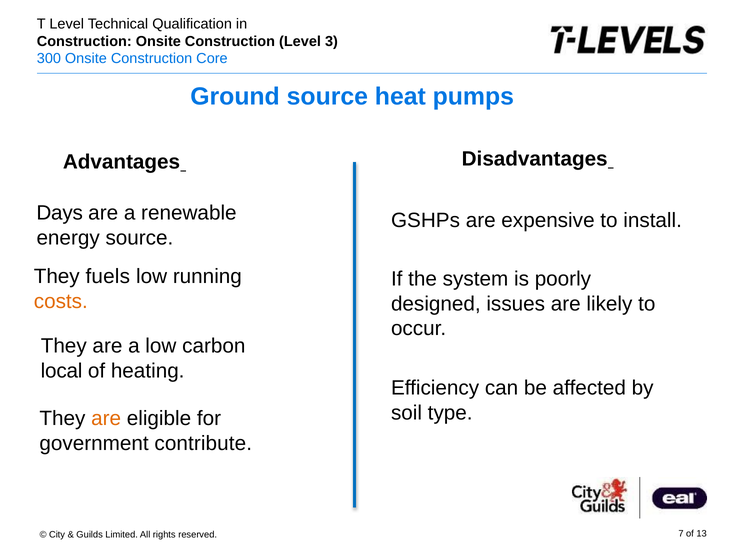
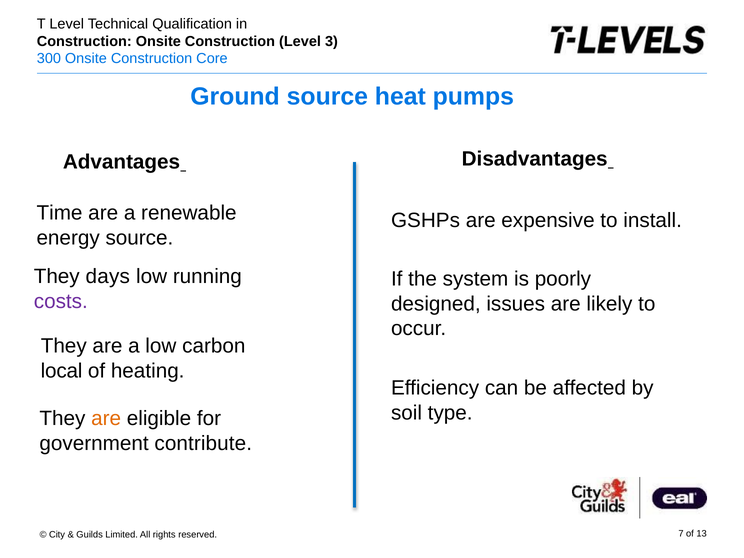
Days: Days -> Time (60, 213)
fuels: fuels -> days (108, 276)
costs colour: orange -> purple (61, 301)
